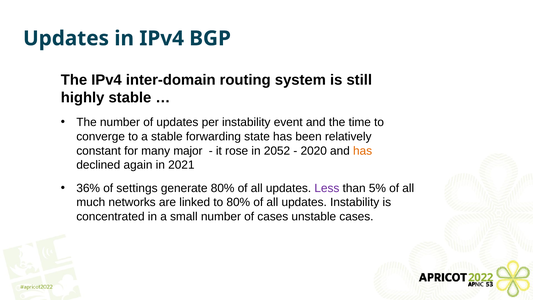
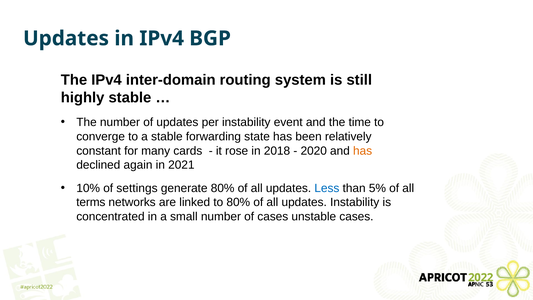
major: major -> cards (188, 151)
2052: 2052 -> 2018 (277, 151)
36%: 36% -> 10% (88, 188)
Less colour: purple -> blue (327, 188)
much: much -> terms (91, 202)
